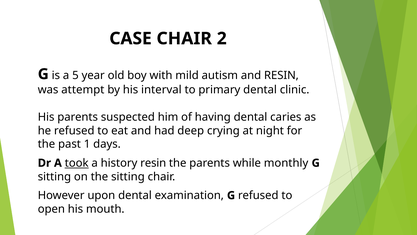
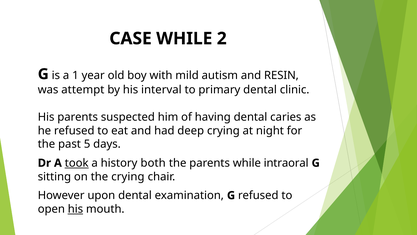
CASE CHAIR: CHAIR -> WHILE (184, 38)
5: 5 -> 1 (75, 75)
1: 1 -> 5 (87, 144)
history resin: resin -> both (153, 163)
monthly: monthly -> intraoral (286, 163)
the sitting: sitting -> crying (128, 176)
his underline: none -> present (75, 209)
